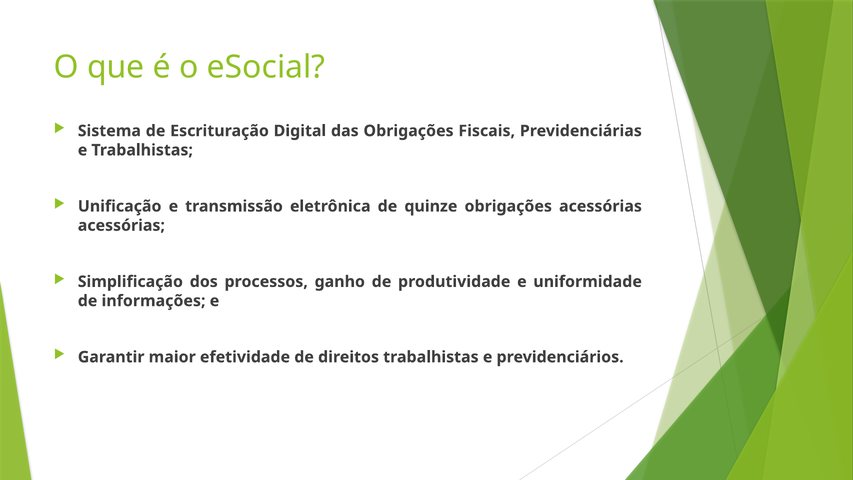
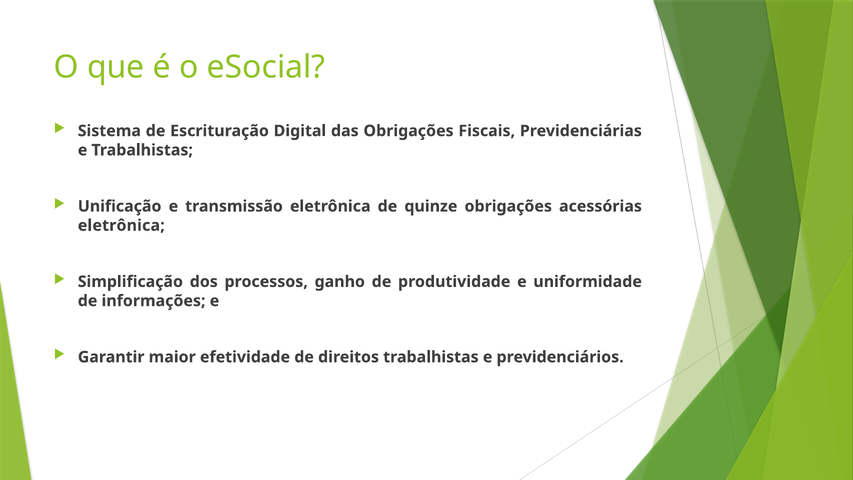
acessórias: acessórias -> eletrônica (121, 225)
